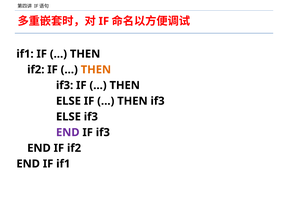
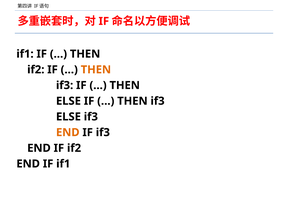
END colour: purple -> orange (68, 132)
